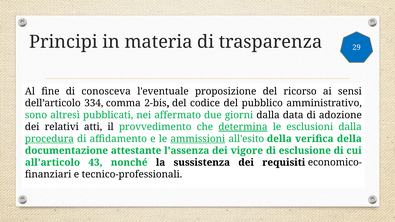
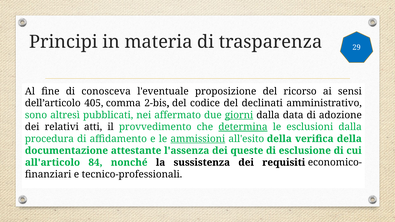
334: 334 -> 405 (94, 103)
pubblico: pubblico -> declinati (262, 103)
giorni underline: none -> present (239, 115)
procedura underline: present -> none (49, 139)
vigore: vigore -> queste (247, 151)
43: 43 -> 84 (95, 163)
